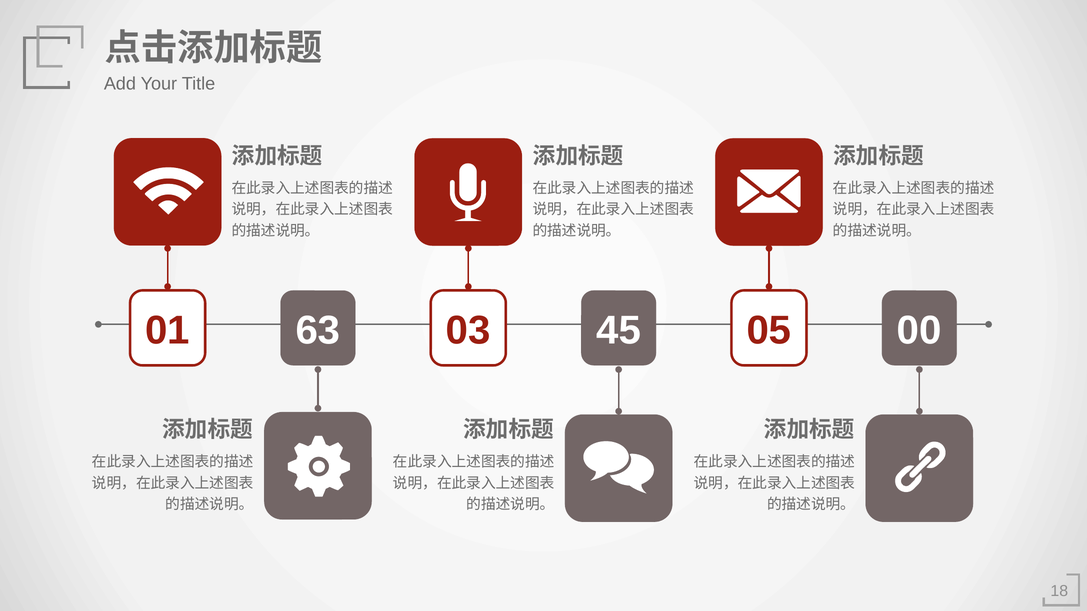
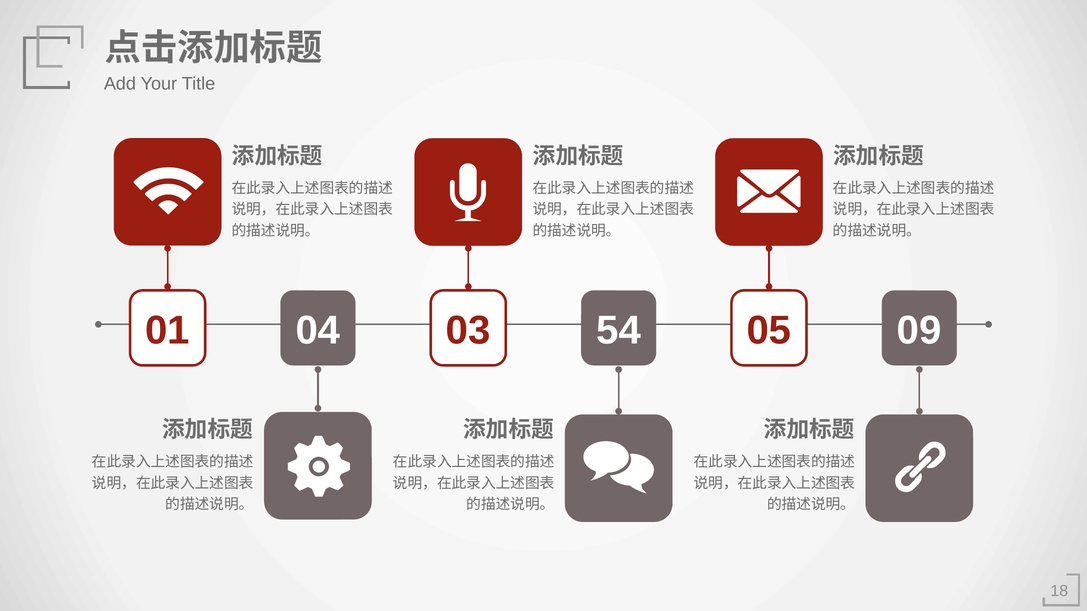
63: 63 -> 04 (318, 331)
45: 45 -> 54 (619, 331)
00: 00 -> 09 (919, 331)
